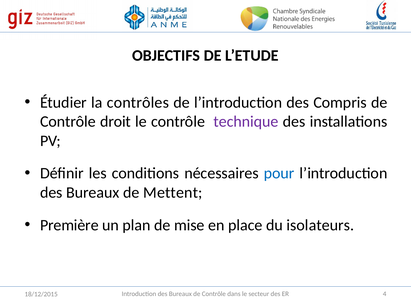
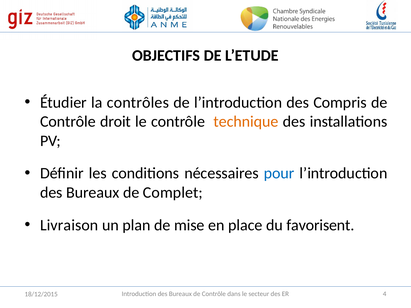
technique colour: purple -> orange (246, 122)
Mettent: Mettent -> Complet (173, 193)
Première: Première -> Livraison (69, 225)
isolateurs: isolateurs -> favorisent (320, 225)
